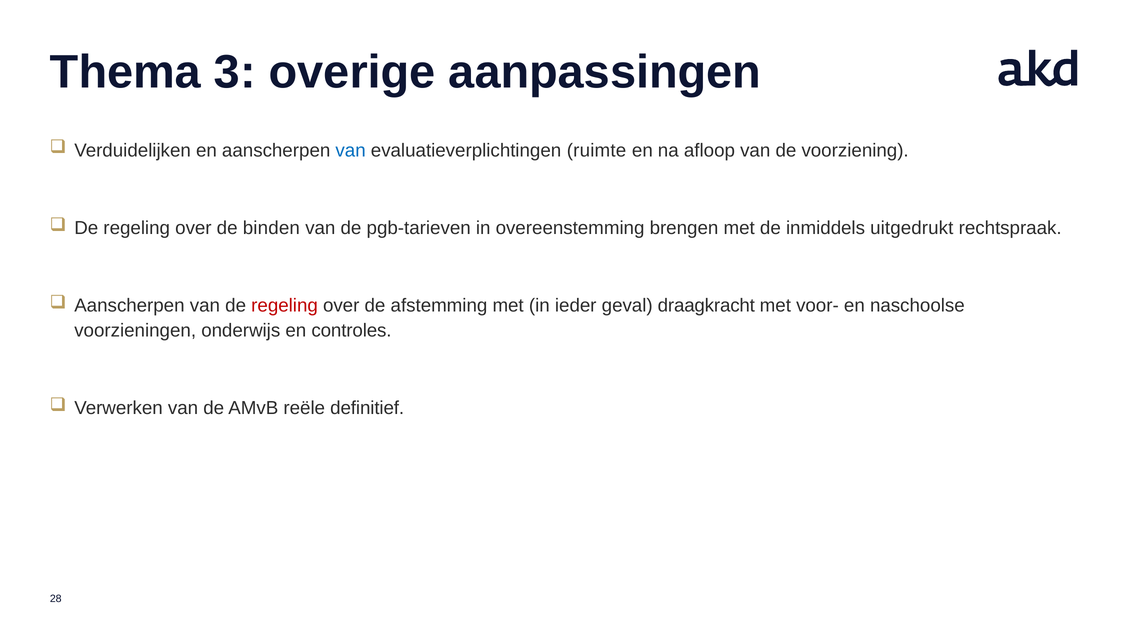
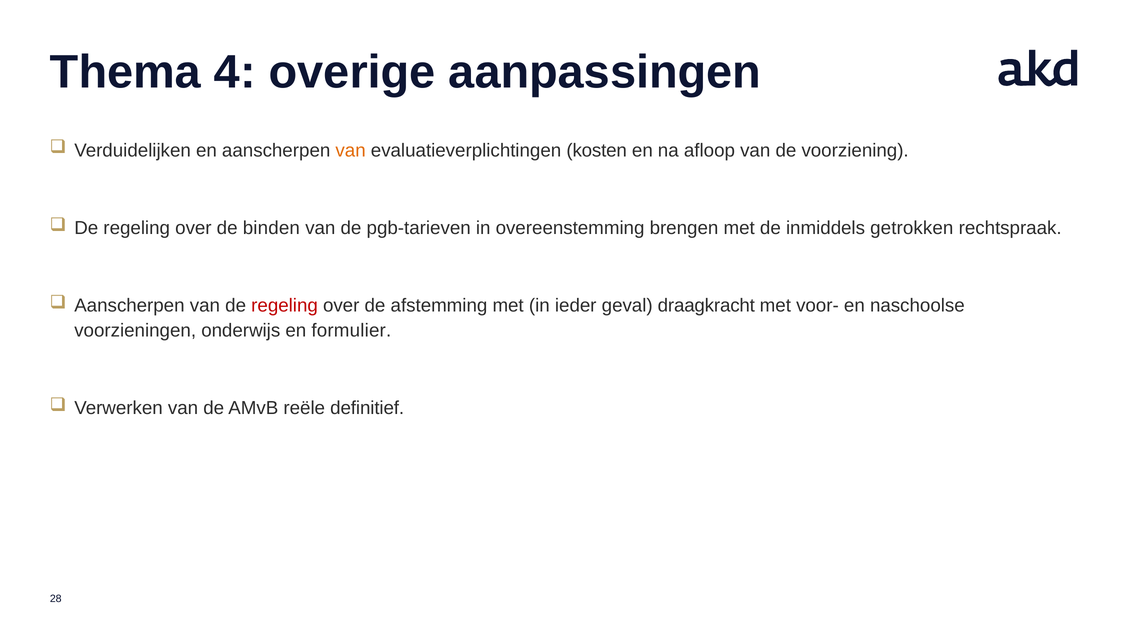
3: 3 -> 4 (235, 72)
van colour: blue -> orange (351, 150)
ruimte: ruimte -> kosten (597, 150)
uitgedrukt: uitgedrukt -> getrokken (912, 228)
controles: controles -> formulier (351, 330)
